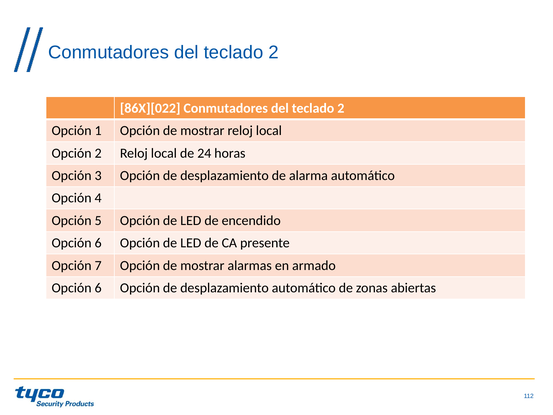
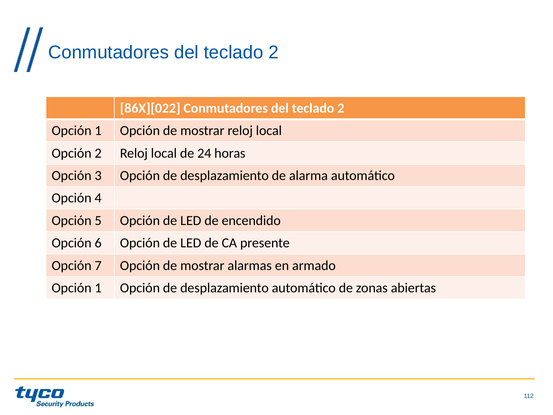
6: 6 -> 1 (98, 288)
